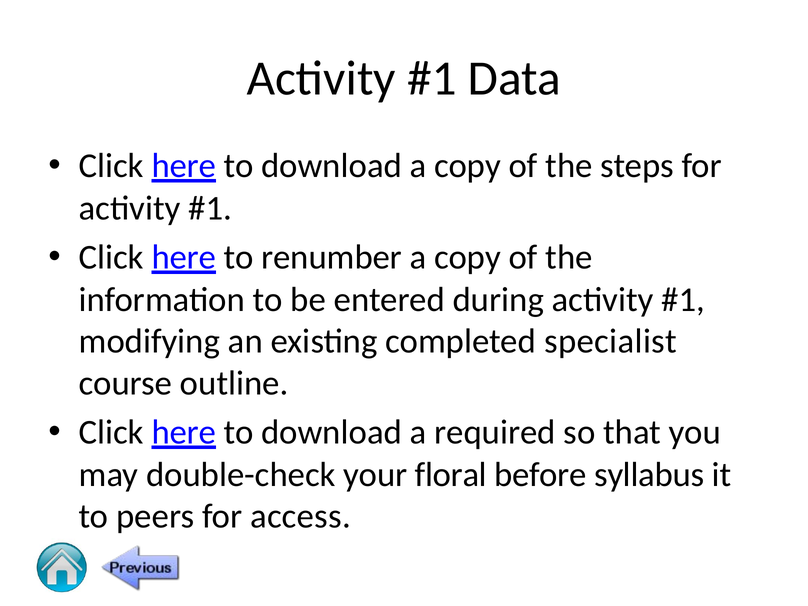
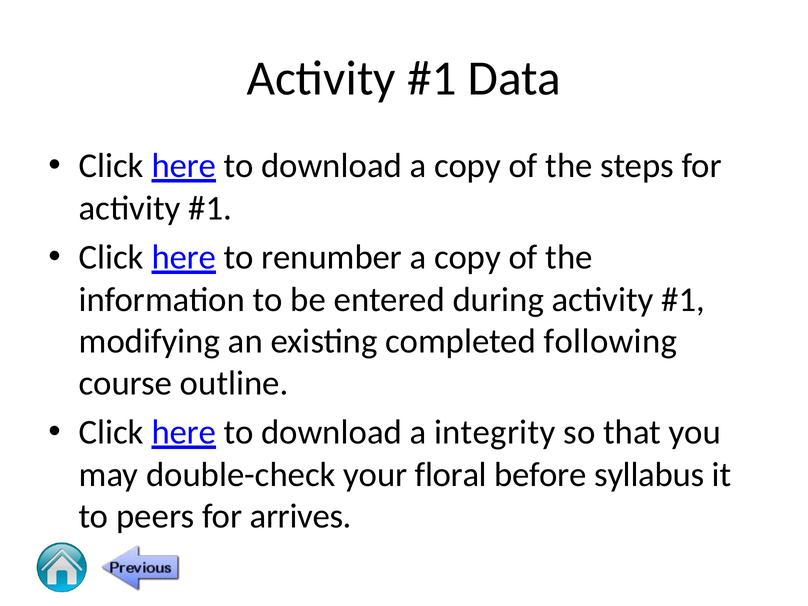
specialist: specialist -> following (611, 341)
required: required -> integrity (495, 432)
access: access -> arrives (301, 516)
